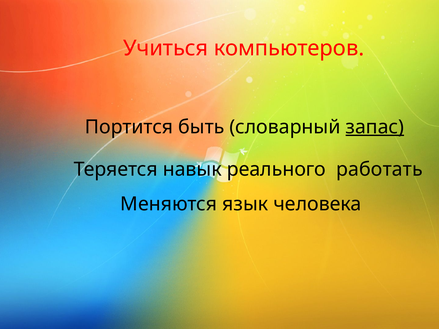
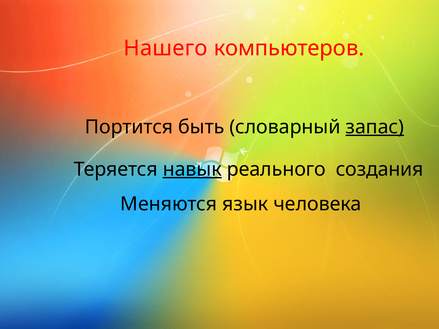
Учиться: Учиться -> Нашего (166, 48)
навык underline: none -> present (192, 169)
работать: работать -> создания (380, 169)
